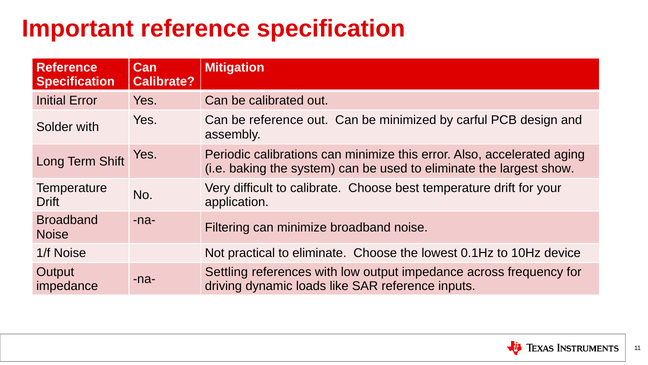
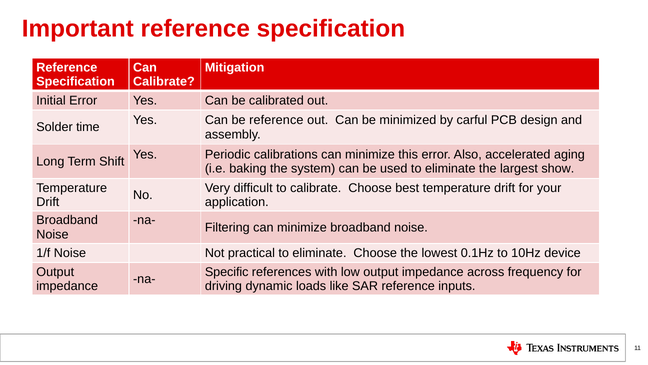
Solder with: with -> time (88, 127)
Settling: Settling -> Specific (227, 272)
